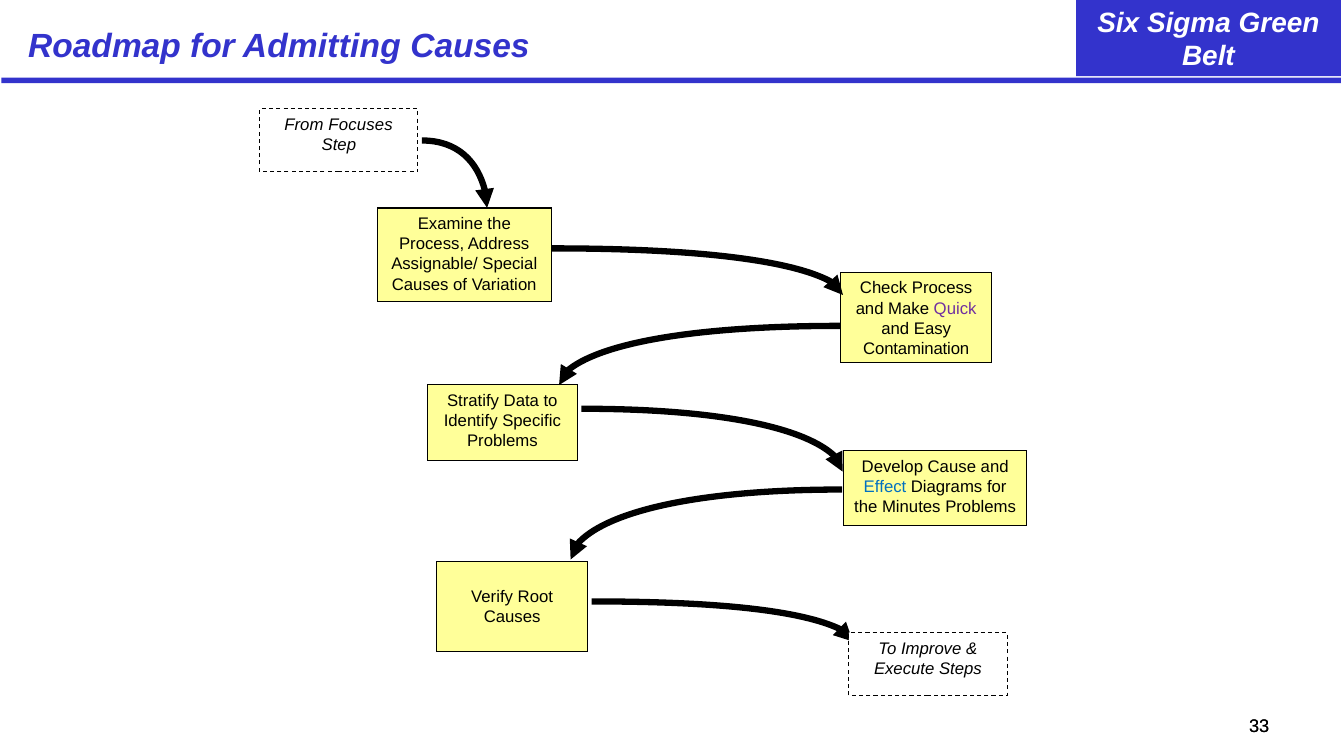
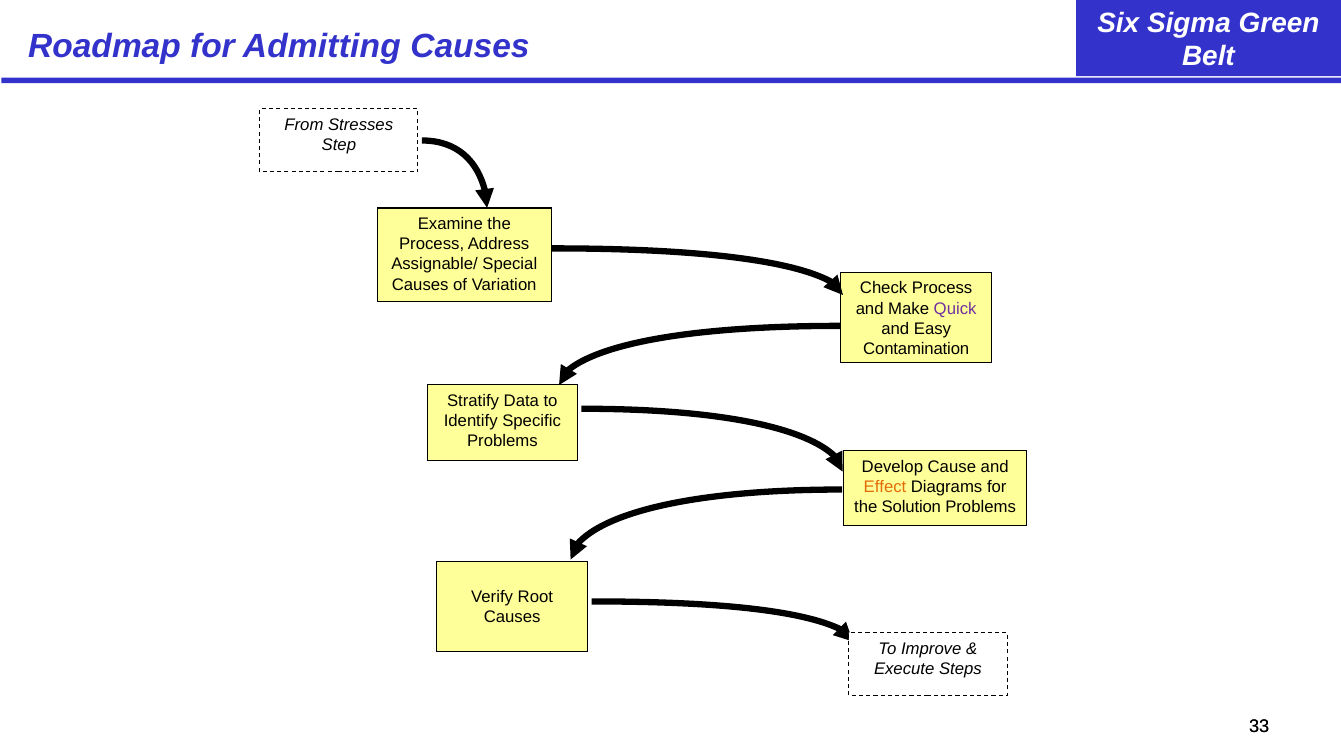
Focuses: Focuses -> Stresses (361, 125)
Effect colour: blue -> orange (885, 487)
Minutes: Minutes -> Solution (911, 507)
